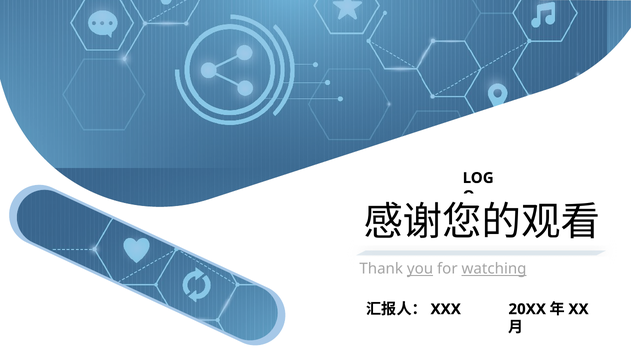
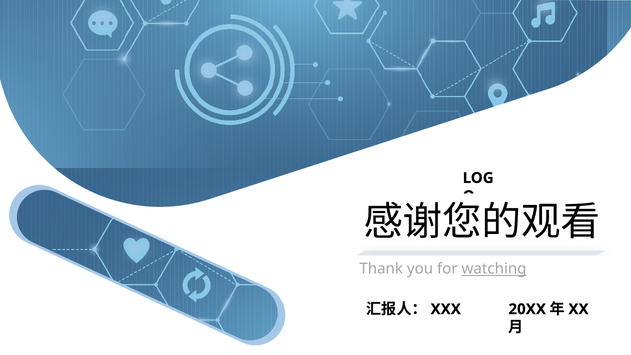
you underline: present -> none (420, 269)
